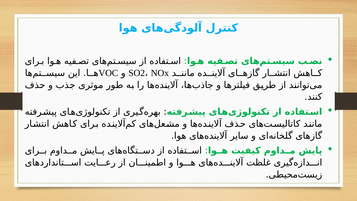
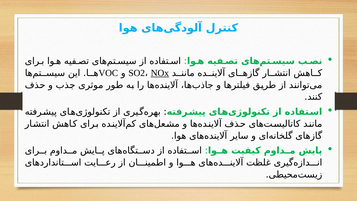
NOx underline: none -> present (160, 73)
